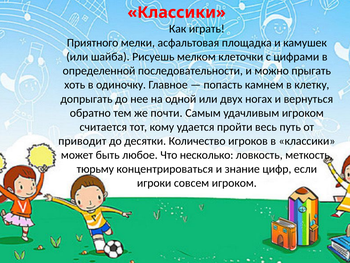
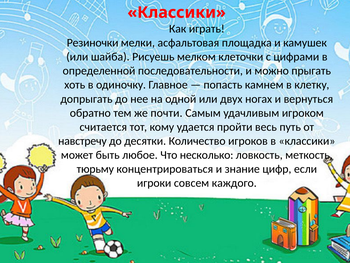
Приятного: Приятного -> Резиночки (93, 43)
приводит: приводит -> навстречу (82, 141)
совсем игроком: игроком -> каждого (234, 183)
